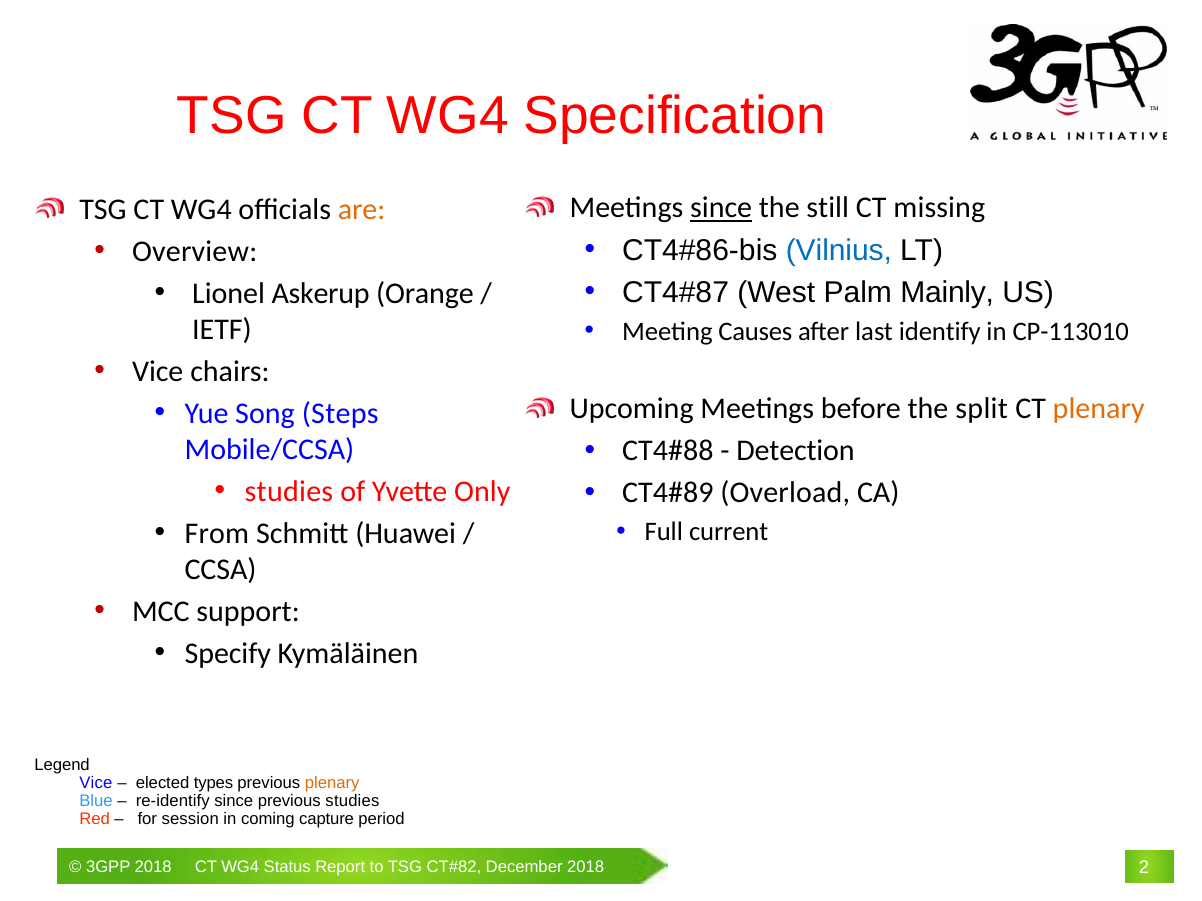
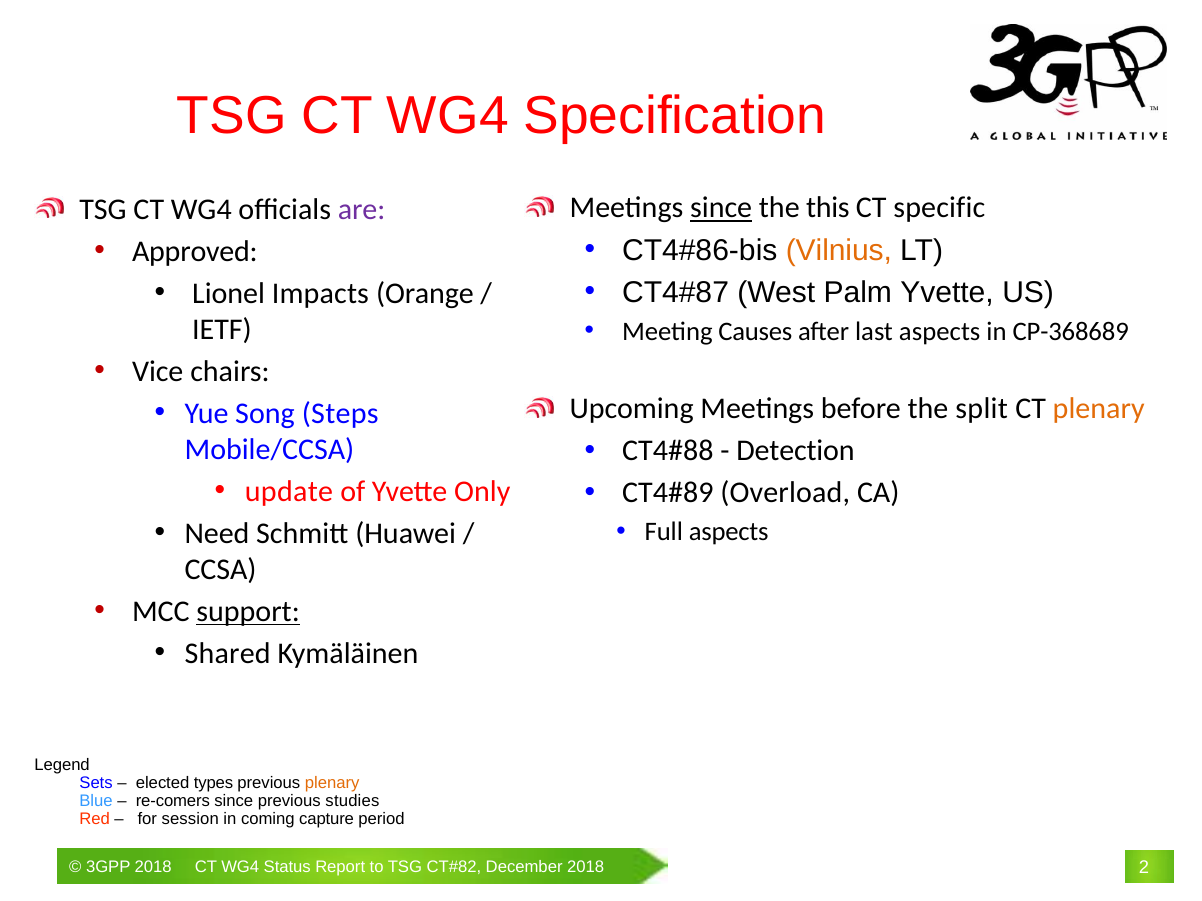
still: still -> this (828, 208)
missing: missing -> specific (939, 208)
are colour: orange -> purple (362, 209)
Vilnius colour: blue -> orange (839, 250)
Overview: Overview -> Approved (195, 251)
Palm Mainly: Mainly -> Yvette (947, 292)
Askerup: Askerup -> Impacts (320, 293)
last identify: identify -> aspects (940, 331)
CP-113010: CP-113010 -> CP-368689 (1071, 331)
studies: studies -> update (289, 492)
From: From -> Need (217, 534)
Full current: current -> aspects (729, 532)
support underline: none -> present (248, 612)
Specify: Specify -> Shared (228, 654)
Vice: Vice -> Sets (96, 783)
re-identify: re-identify -> re-comers (173, 801)
